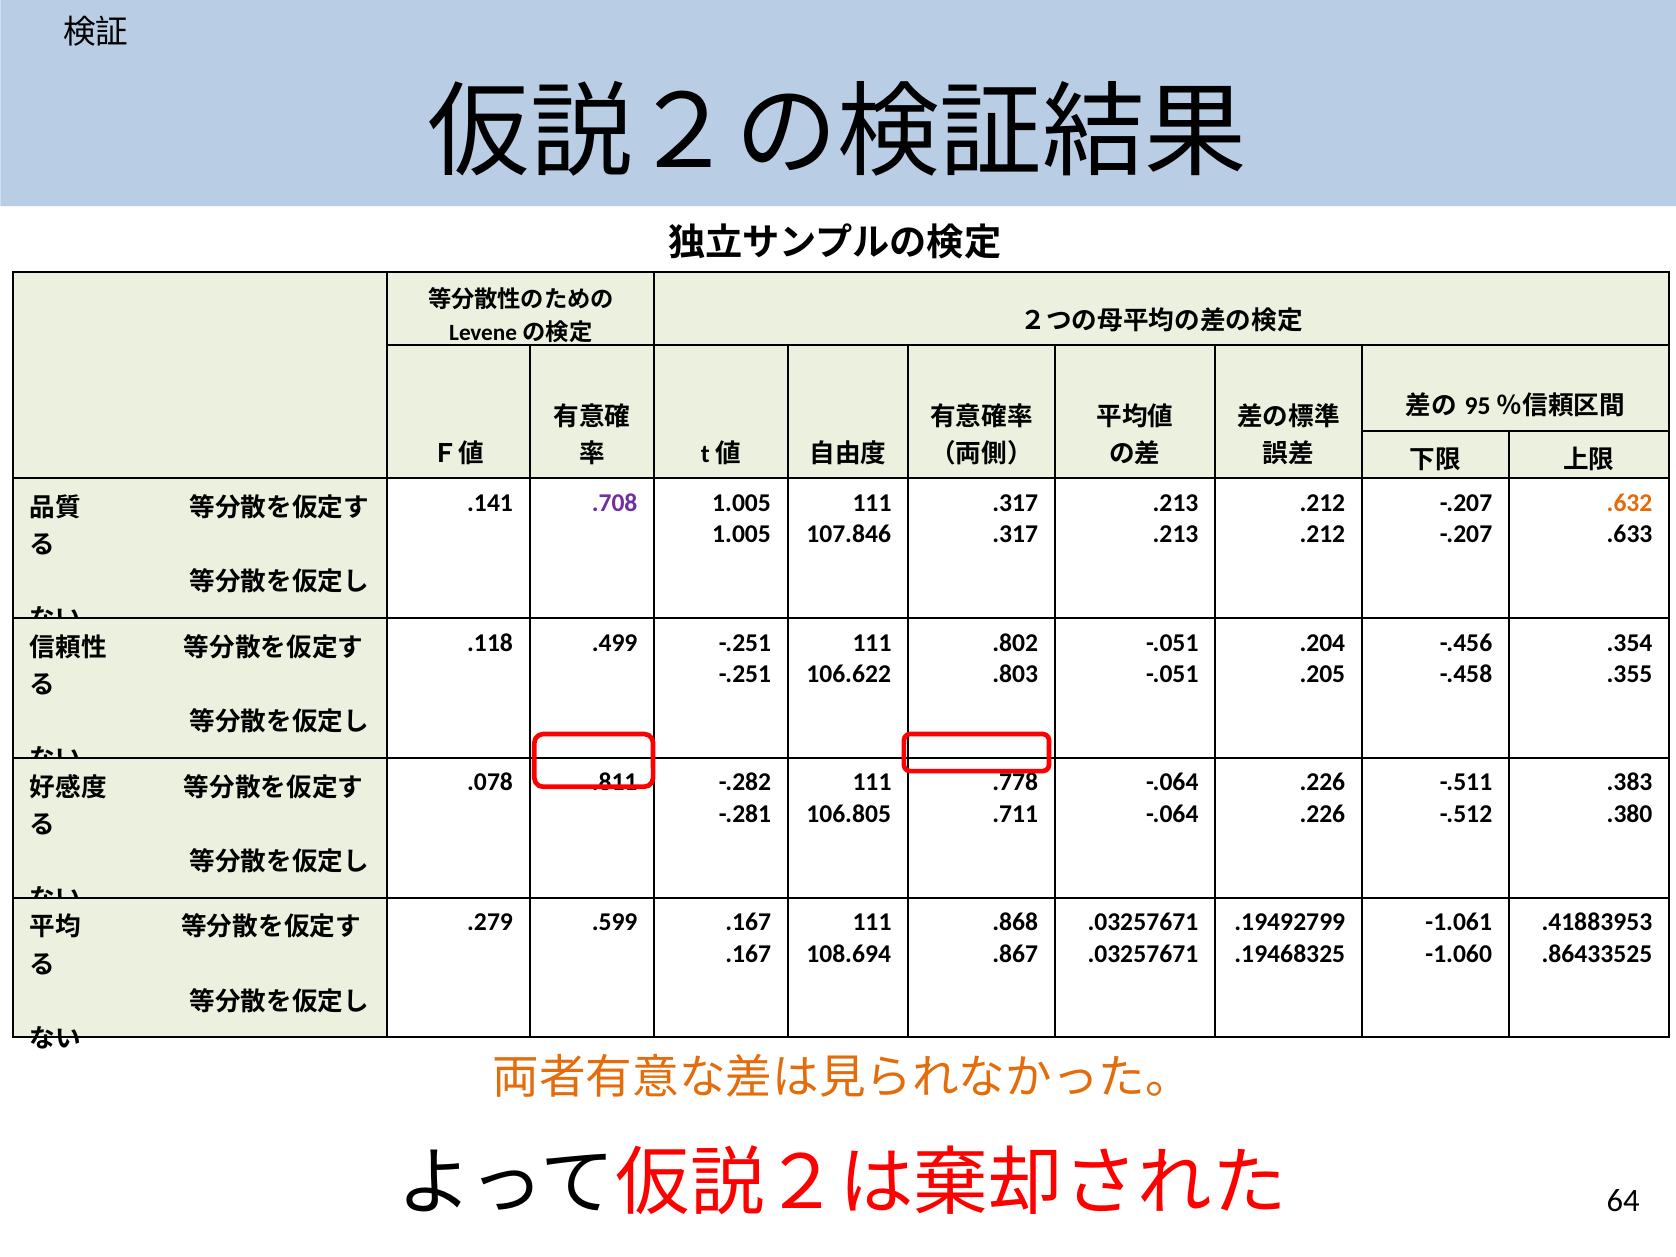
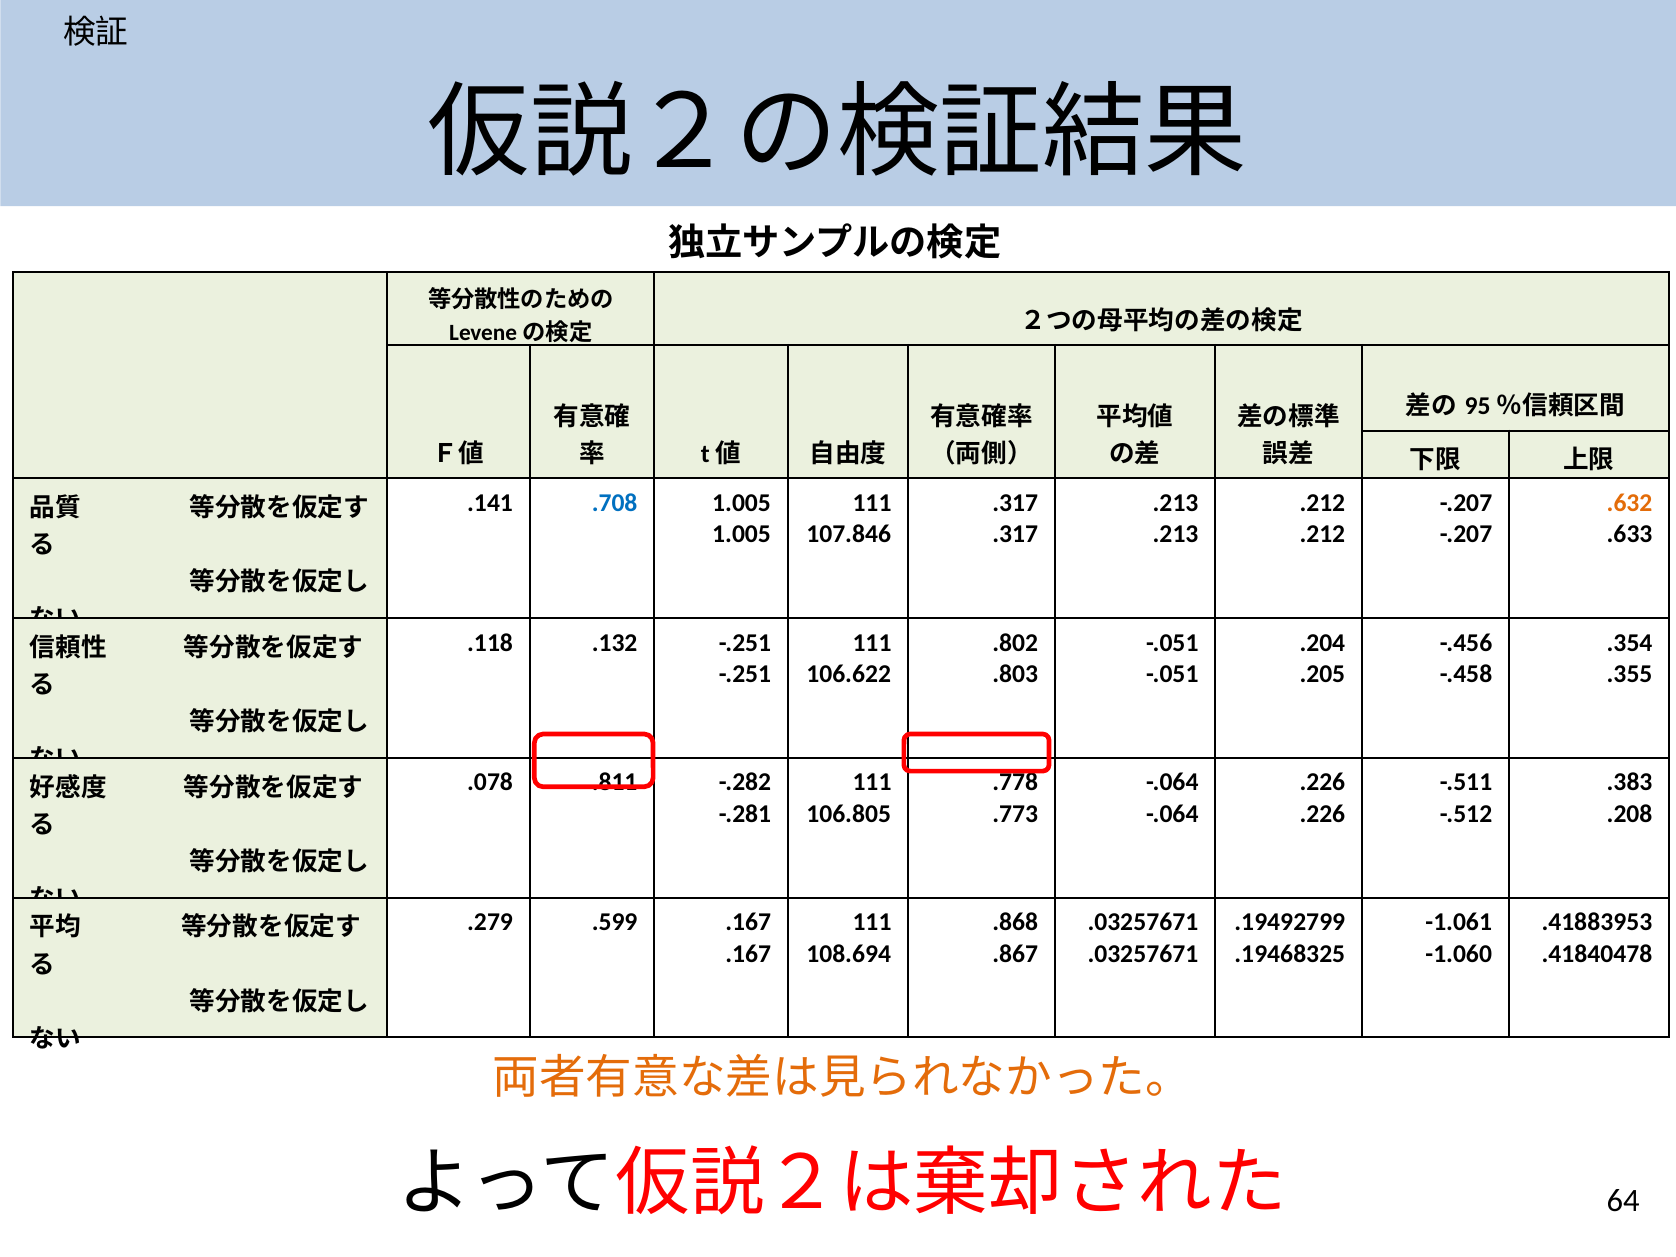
.708 colour: purple -> blue (615, 503)
.499: .499 -> .132 (615, 643)
.711: .711 -> .773 (1015, 814)
.380: .380 -> .208 (1630, 814)
.86433525: .86433525 -> .41840478 (1597, 954)
